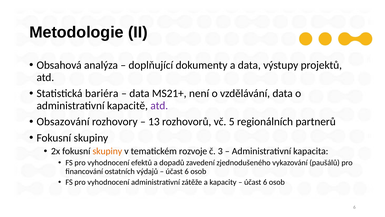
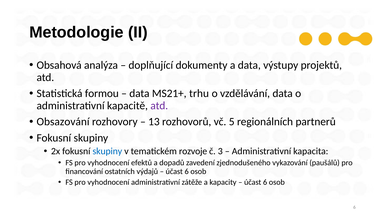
bariéra: bariéra -> formou (102, 93)
není: není -> trhu (199, 93)
skupiny colour: orange -> blue (107, 151)
